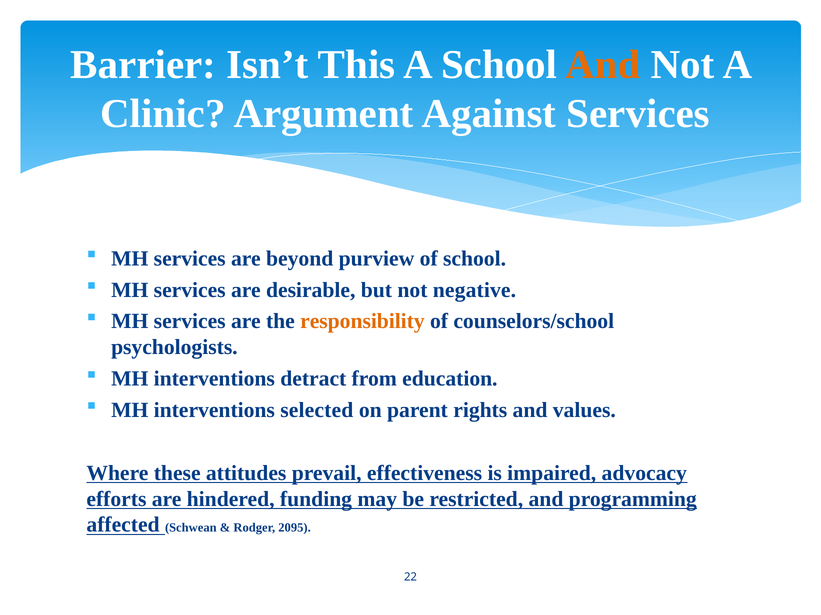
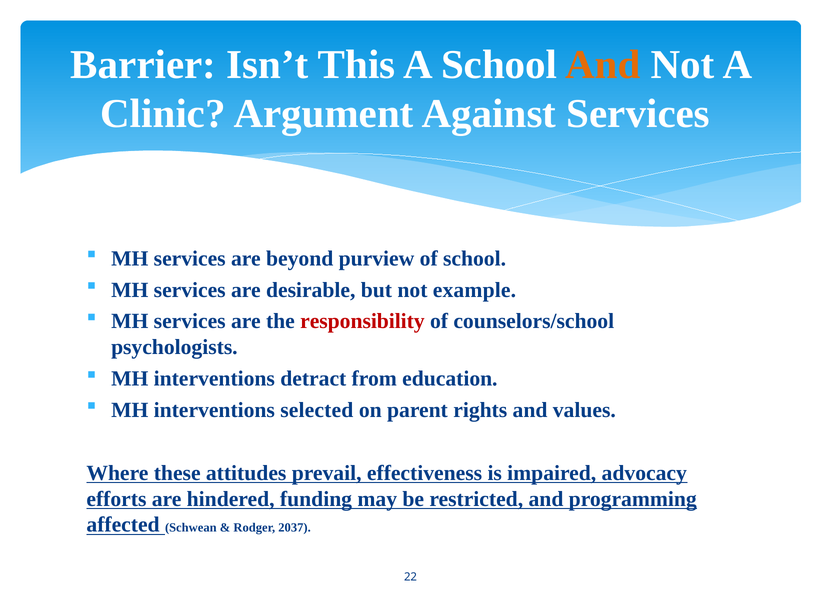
negative: negative -> example (474, 290)
responsibility colour: orange -> red (362, 322)
2095: 2095 -> 2037 (295, 529)
